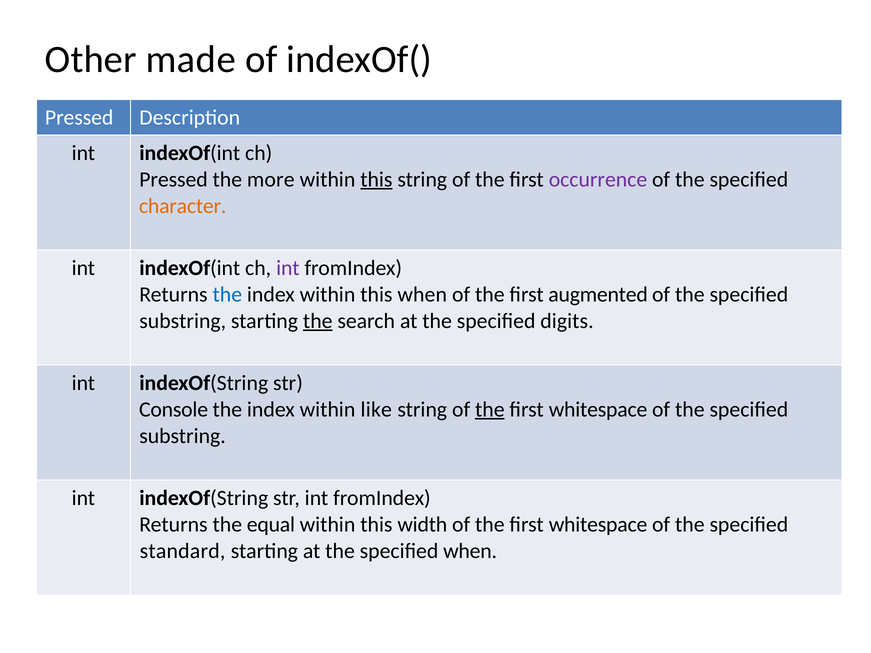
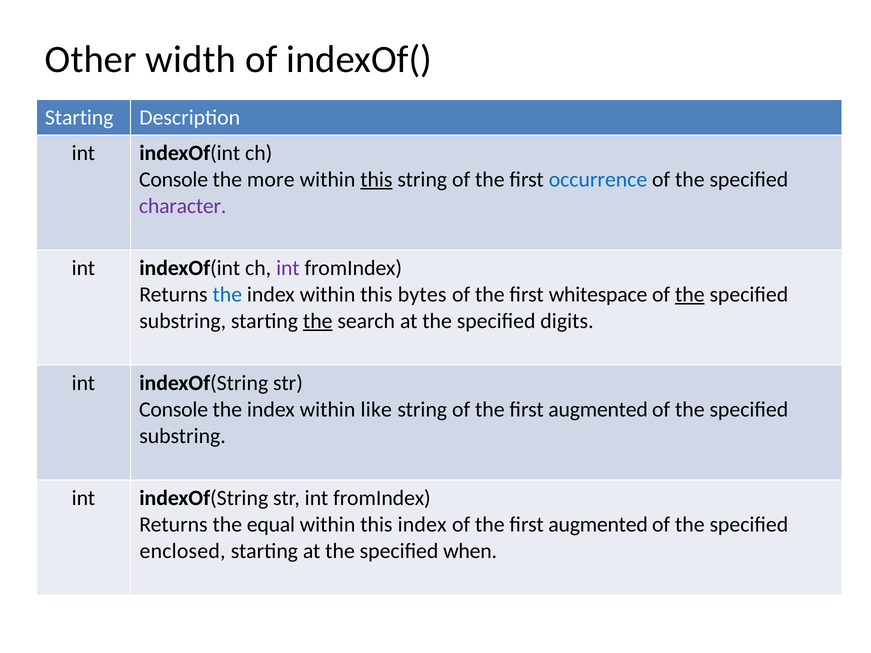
made: made -> width (191, 59)
Pressed: Pressed -> Starting (79, 118)
Pressed: Pressed -> Console (174, 179)
occurrence colour: purple -> blue (598, 179)
character colour: orange -> purple (183, 206)
this when: when -> bytes (422, 295)
augmented: augmented -> whitespace (598, 295)
the underline: none -> present (690, 295)
the underline: present -> none (490, 410)
whitespace: whitespace -> augmented (598, 410)
this width: width -> index (422, 525)
whitespace: whitespace -> augmented (598, 525)
standard: standard -> enclosed (183, 551)
